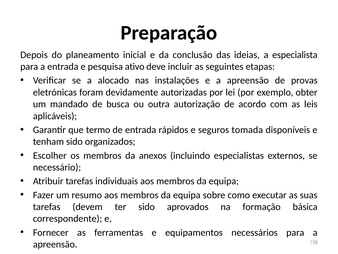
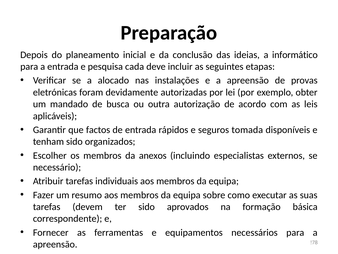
especialista: especialista -> informático (295, 55)
ativo: ativo -> cada (135, 66)
termo: termo -> factos (98, 130)
